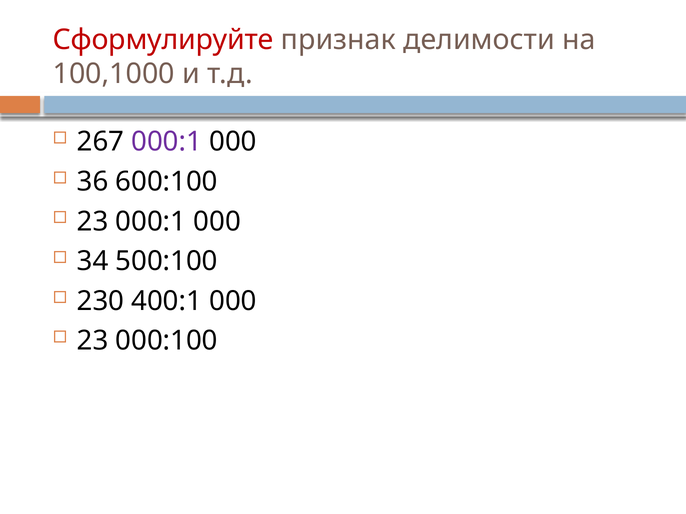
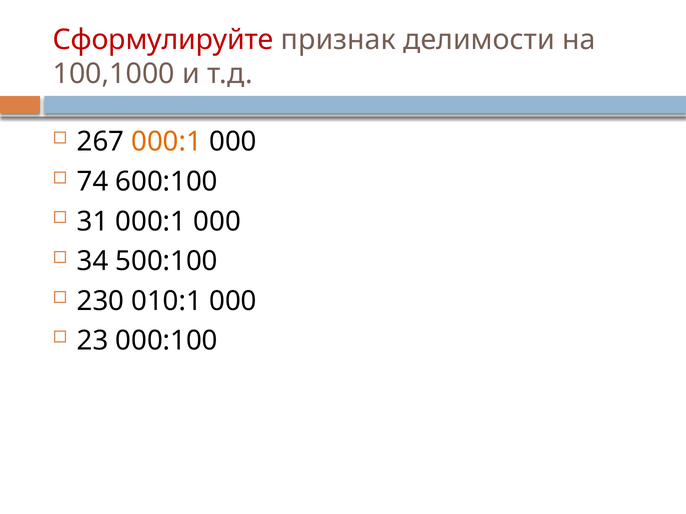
000:1 colour: purple -> orange (167, 142)
36: 36 -> 74 (93, 182)
23: 23 -> 31 (93, 222)
400:1: 400:1 -> 010:1 (167, 301)
